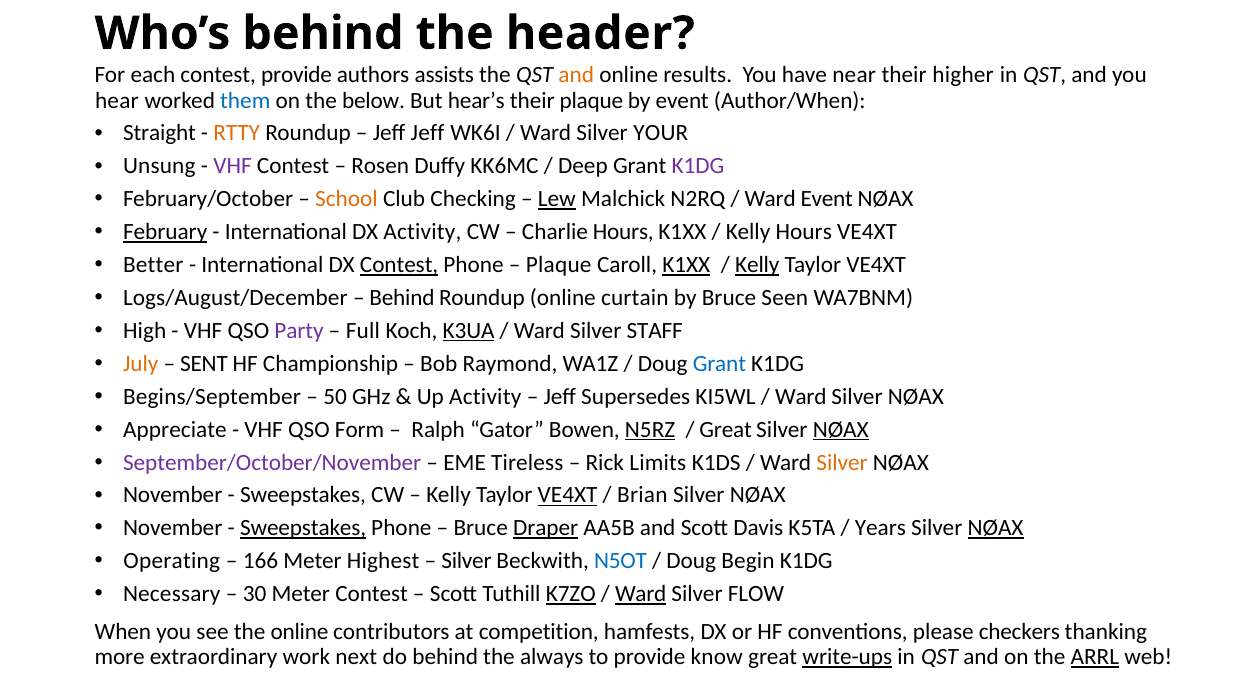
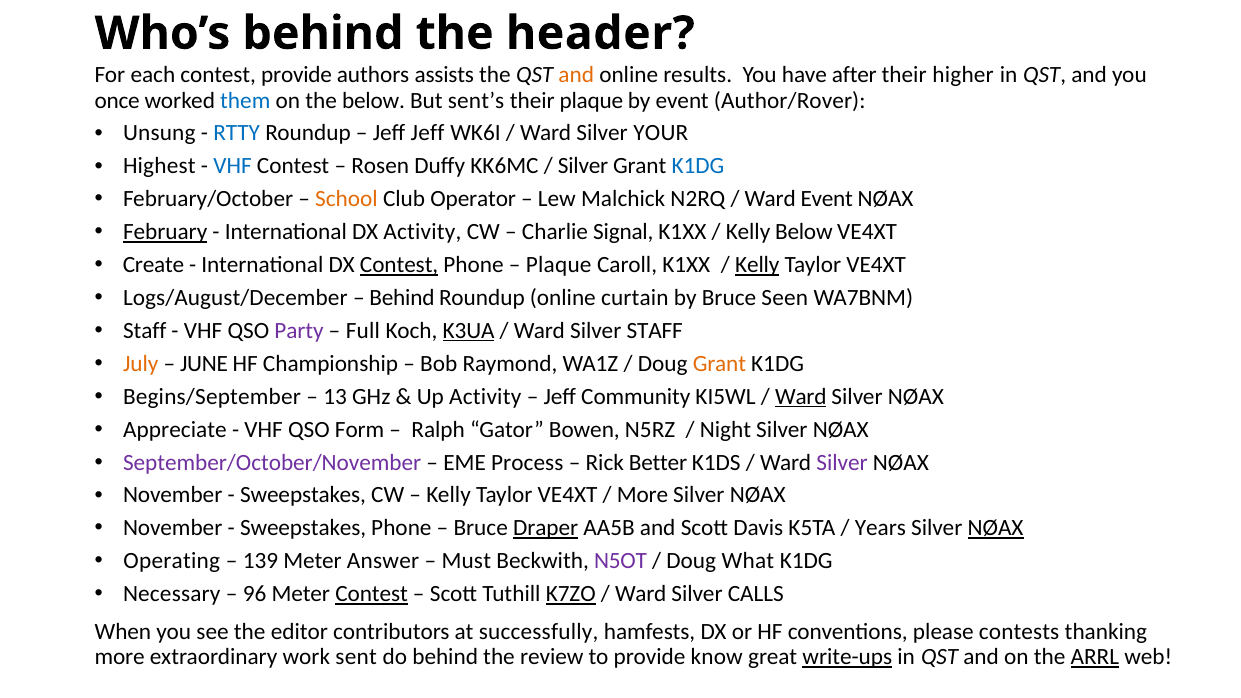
near: near -> after (854, 75)
hear: hear -> once (117, 100)
hear’s: hear’s -> sent’s (476, 100)
Author/When: Author/When -> Author/Rover (790, 100)
Straight: Straight -> Unsung (159, 133)
RTTY colour: orange -> blue (237, 133)
Unsung: Unsung -> Highest (159, 166)
VHF colour: purple -> blue (233, 166)
Deep: Deep -> Silver (583, 166)
K1DG colour: purple -> blue (698, 166)
Checking: Checking -> Operator (473, 199)
Lew underline: present -> none (557, 199)
Charlie Hours: Hours -> Signal (623, 232)
Kelly Hours: Hours -> Below (804, 232)
Better: Better -> Create (153, 265)
K1XX underline: present -> none (686, 265)
High: High -> Staff (145, 331)
SENT: SENT -> JUNE (204, 364)
Grant colour: blue -> orange (719, 364)
50: 50 -> 13 (335, 397)
Supersedes: Supersedes -> Community (636, 397)
Ward underline: none -> present (801, 397)
N5RZ underline: present -> none (650, 429)
Great: Great -> Night (726, 429)
NØAX underline: present -> none (841, 429)
Tireless: Tireless -> Process (527, 462)
Limits: Limits -> Better (658, 462)
Silver colour: orange -> purple (842, 462)
VE4XT underline: present -> none (568, 495)
Brian: Brian -> More (643, 495)
Sweepstakes underline: present -> none (303, 528)
166: 166 -> 139 (260, 561)
Highest: Highest -> Answer (383, 561)
Silver: Silver -> Must (466, 561)
N5OT colour: blue -> purple (621, 561)
Begin: Begin -> What (748, 561)
30: 30 -> 96 (255, 594)
Contest underline: none -> present (372, 594)
Ward underline: present -> none (641, 594)
FLOW: FLOW -> CALLS (756, 594)
the online: online -> editor (299, 632)
competition: competition -> successfully (539, 632)
checkers: checkers -> contests (1019, 632)
next: next -> sent (356, 657)
always: always -> review (552, 657)
